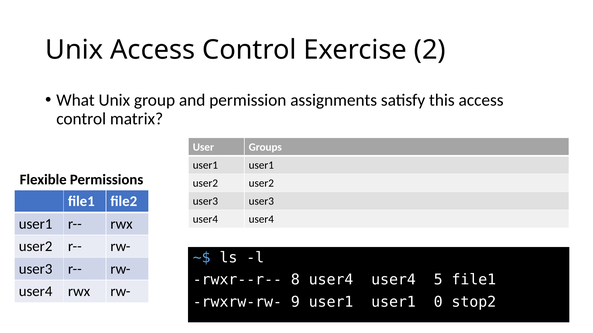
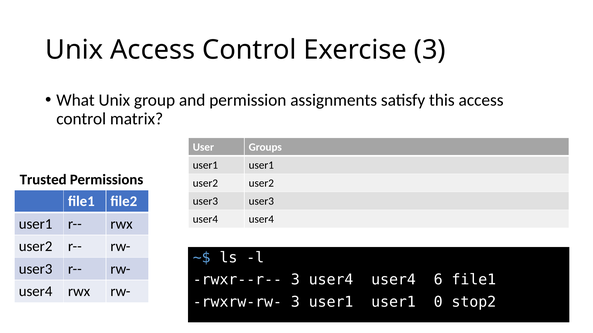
Exercise 2: 2 -> 3 (430, 50)
Flexible: Flexible -> Trusted (43, 180)
rwxr--r-- 8: 8 -> 3 (295, 280)
5: 5 -> 6 (438, 280)
rwxrw-rw- 9: 9 -> 3 (295, 302)
